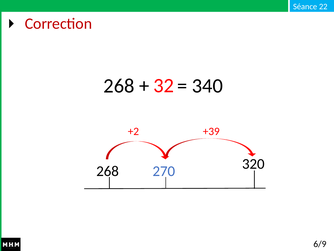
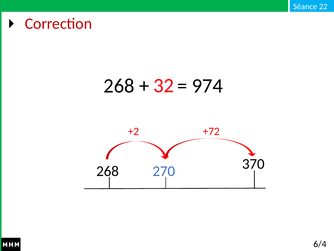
340: 340 -> 974 (207, 86)
+39: +39 -> +72 (211, 131)
320: 320 -> 370 (253, 164)
6/9: 6/9 -> 6/4 (320, 244)
